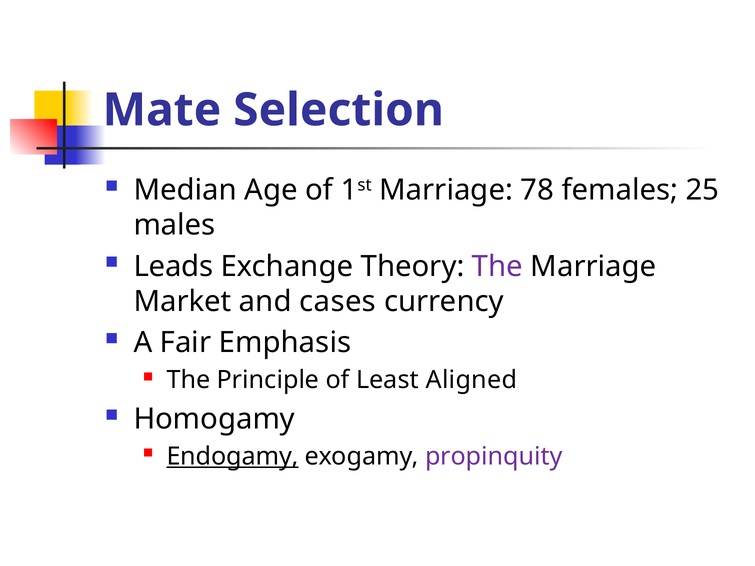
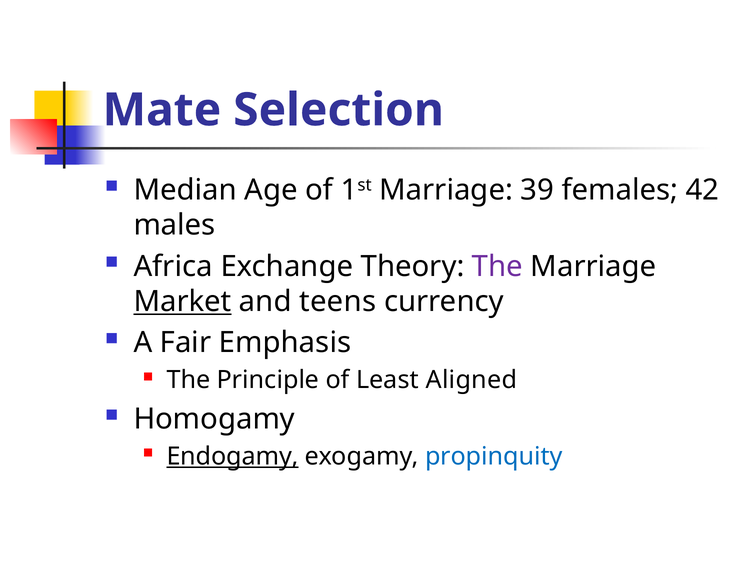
78: 78 -> 39 (537, 190)
25: 25 -> 42 (702, 190)
Leads: Leads -> Africa (173, 266)
Market underline: none -> present (182, 302)
cases: cases -> teens (338, 302)
propinquity colour: purple -> blue (494, 457)
